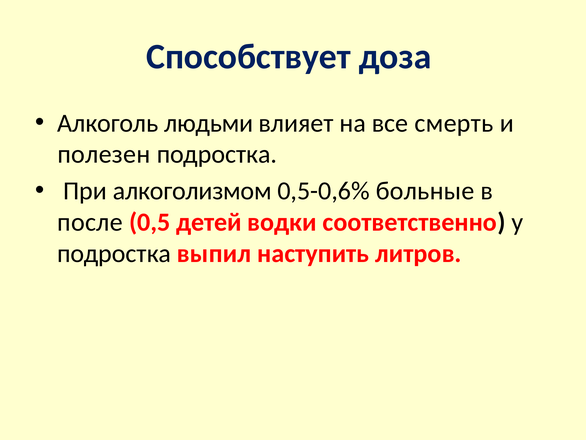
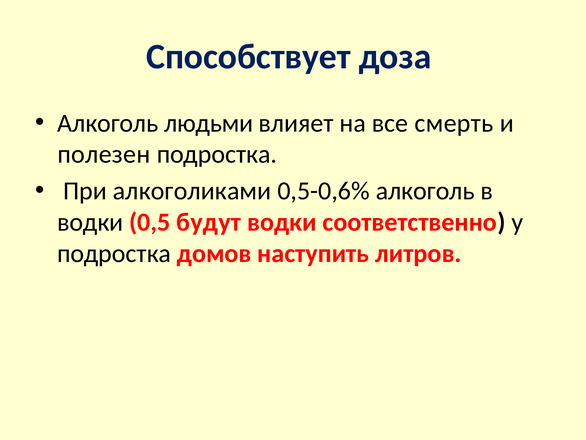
алкоголизмом: алкоголизмом -> алкоголиками (192, 191)
0,5-0,6% больные: больные -> алкоголь (425, 191)
после: после -> водки (90, 222)
детей: детей -> будут (209, 222)
выпил: выпил -> домов (214, 253)
